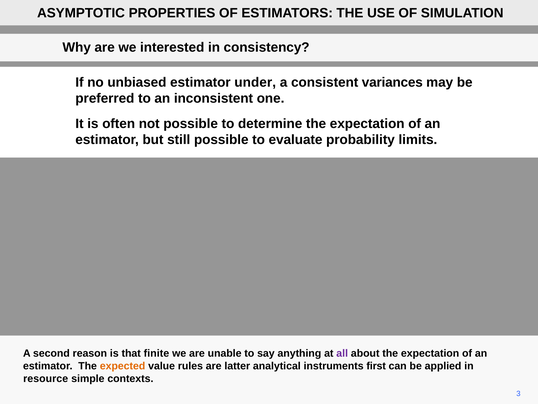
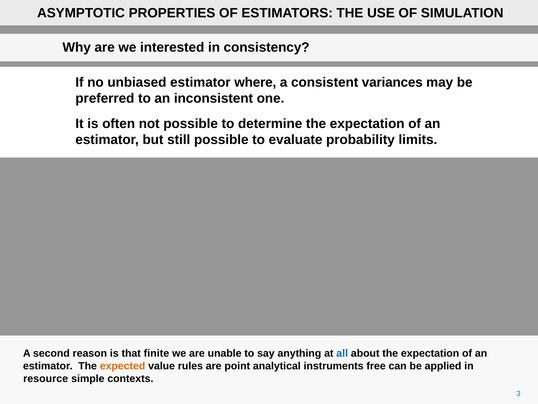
under: under -> where (255, 82)
all colour: purple -> blue (342, 353)
latter: latter -> point (237, 366)
first: first -> free (376, 366)
